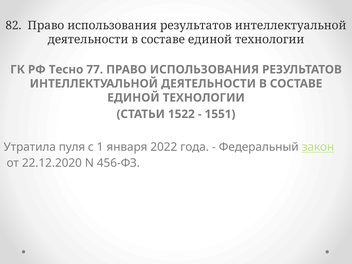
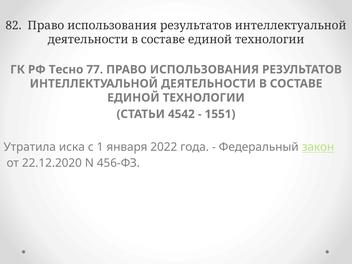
1522: 1522 -> 4542 (181, 114)
пуля: пуля -> иска (72, 147)
